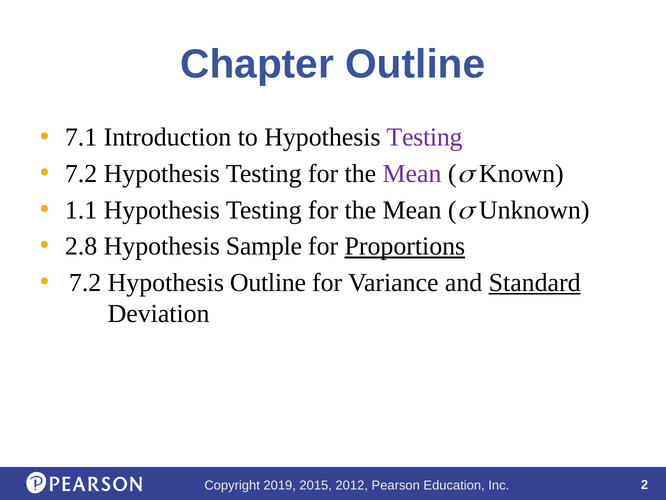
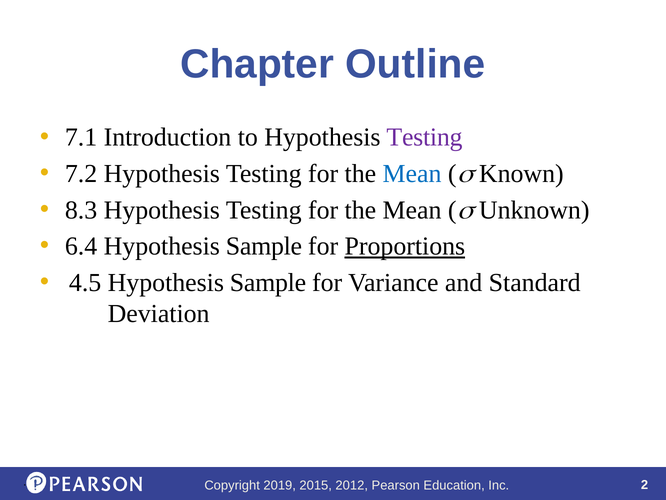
Mean colour: purple -> blue (412, 174)
1.1: 1.1 -> 8.3 (81, 210)
2.8: 2.8 -> 6.4 (81, 246)
7.2: 7.2 -> 4.5 (85, 282)
Outline: Outline -> Sample (268, 282)
Standard underline: present -> none (535, 282)
